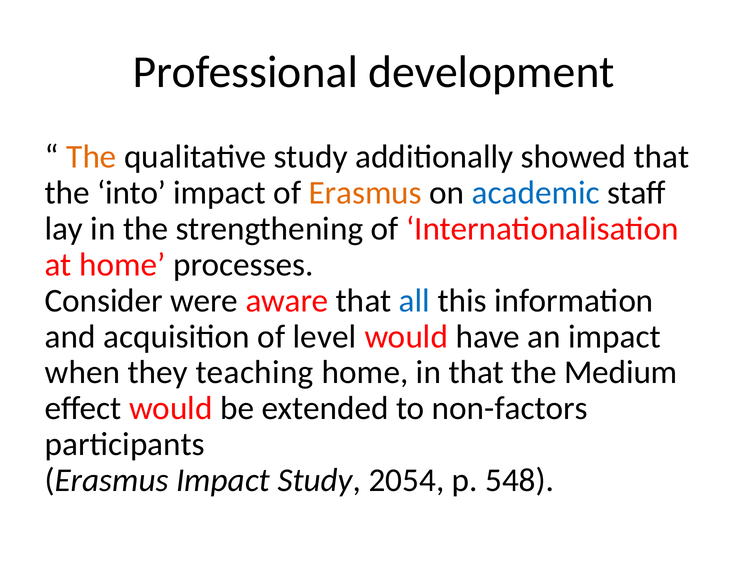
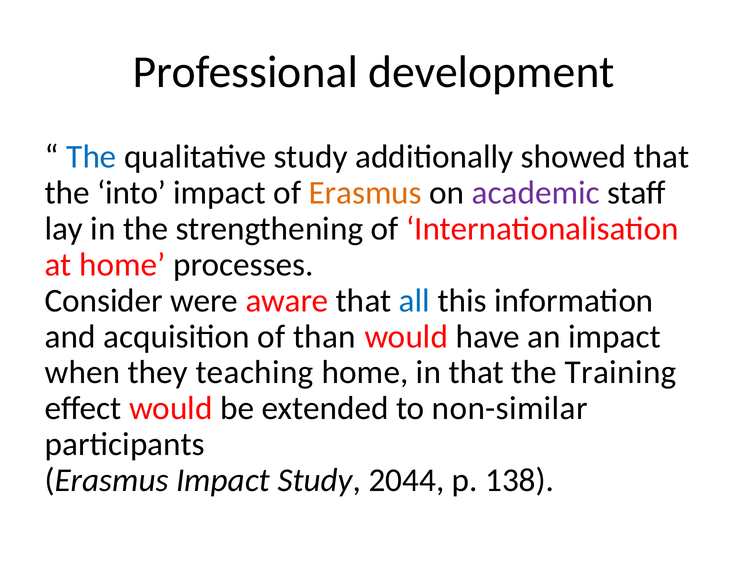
The colour: orange -> blue (91, 157)
academic colour: blue -> purple (536, 193)
level: level -> than (324, 337)
Medium: Medium -> Training (621, 372)
non-factors: non-factors -> non-similar (510, 408)
2054: 2054 -> 2044 (407, 480)
548: 548 -> 138 (520, 480)
